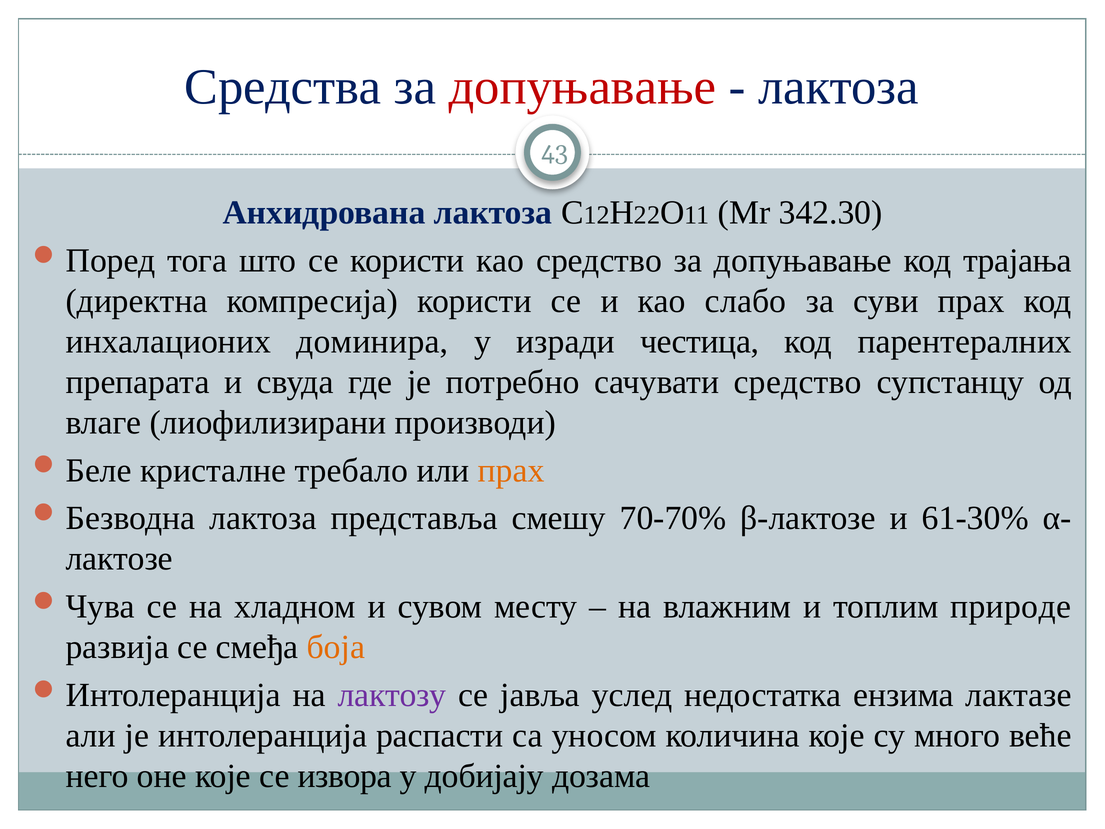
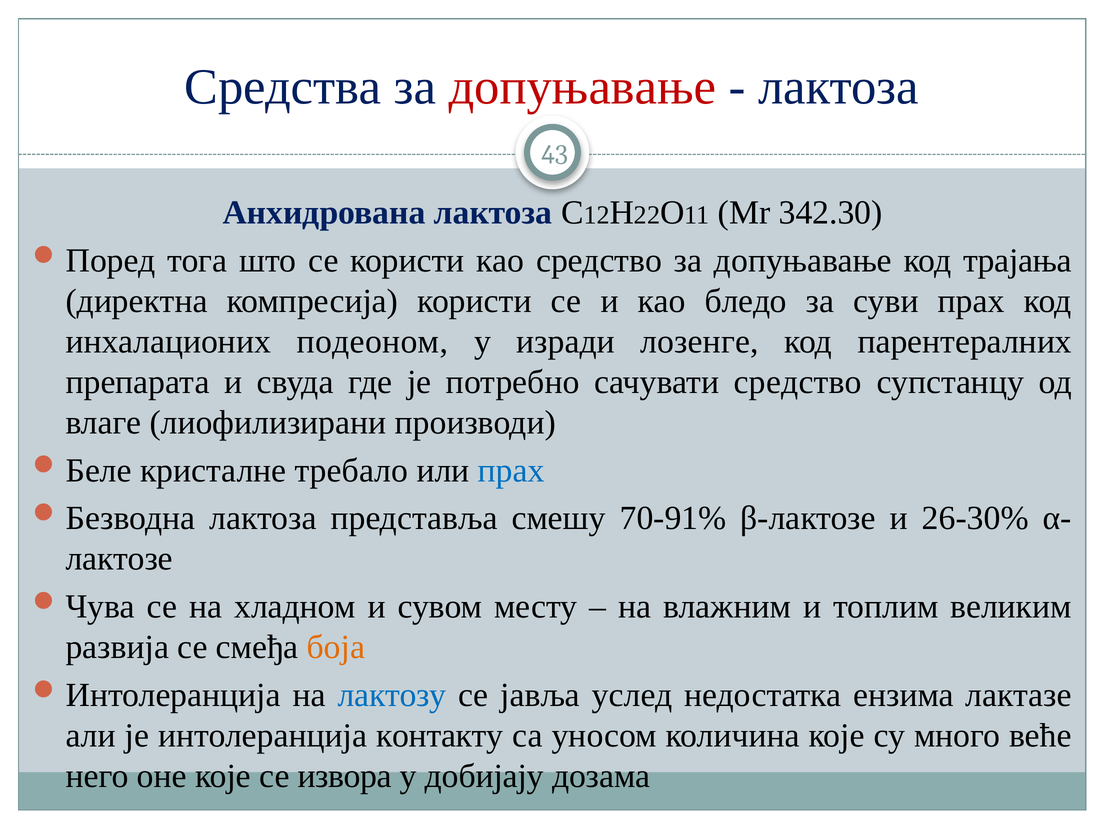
слабо: слабо -> бледо (746, 301)
доминира: доминира -> подеоном (372, 341)
честица: честица -> лозенге (700, 341)
прах colour: orange -> blue (511, 470)
70-70%: 70-70% -> 70-91% (673, 518)
61-30%: 61-30% -> 26-30% (975, 518)
природе: природе -> великим (1011, 607)
лактозу colour: purple -> blue (392, 695)
распасти: распасти -> контакту (440, 735)
